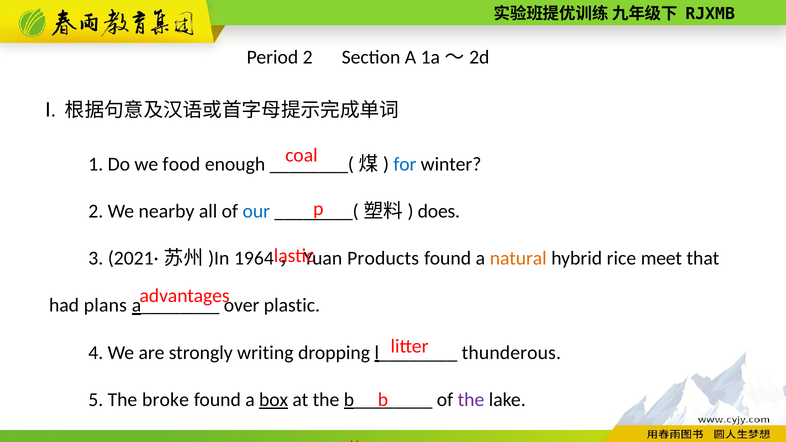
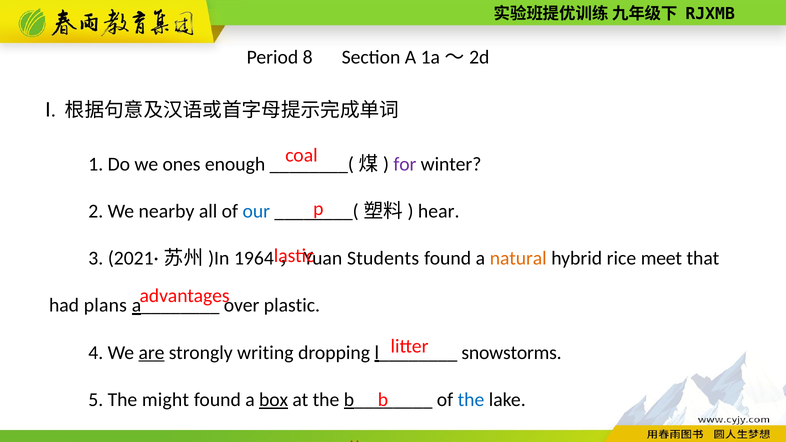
Period 2: 2 -> 8 (308, 57)
food: food -> ones (182, 164)
for colour: blue -> purple (405, 164)
does: does -> hear (439, 211)
Products: Products -> Students (383, 258)
are underline: none -> present (152, 353)
thunderous: thunderous -> snowstorms (512, 353)
broke: broke -> might (166, 400)
the colour: purple -> blue (471, 400)
